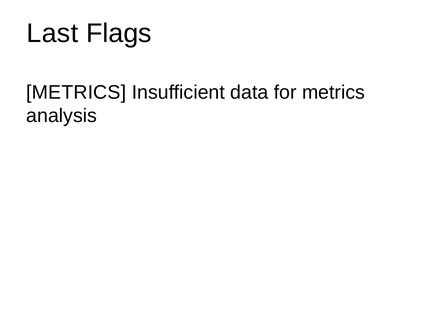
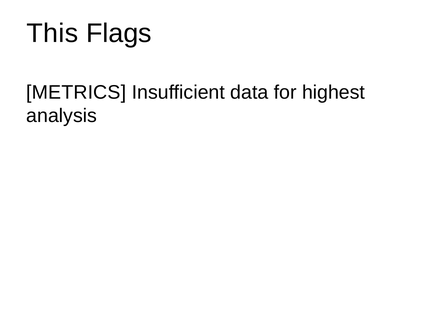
Last: Last -> This (52, 33)
for metrics: metrics -> highest (334, 92)
